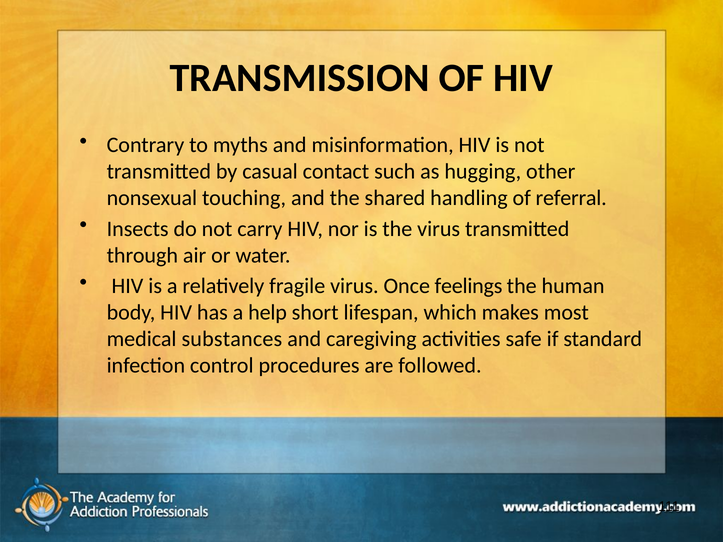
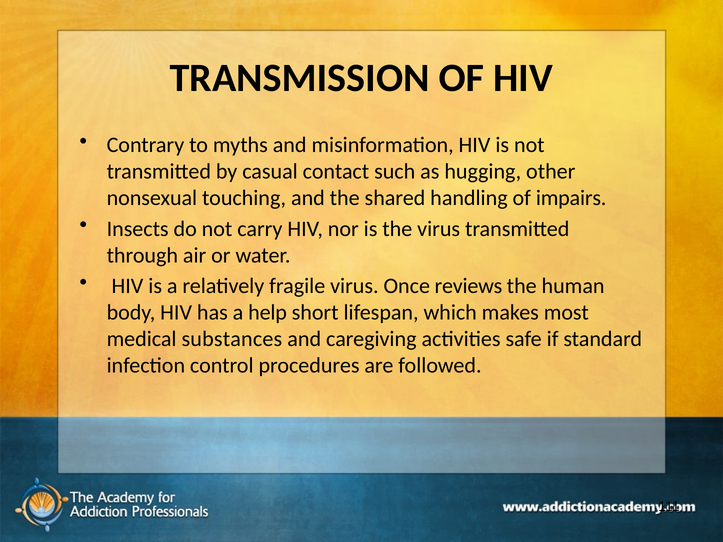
referral: referral -> impairs (571, 198)
feelings: feelings -> reviews (468, 286)
